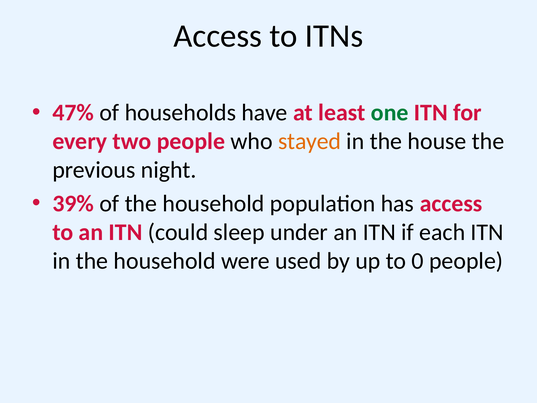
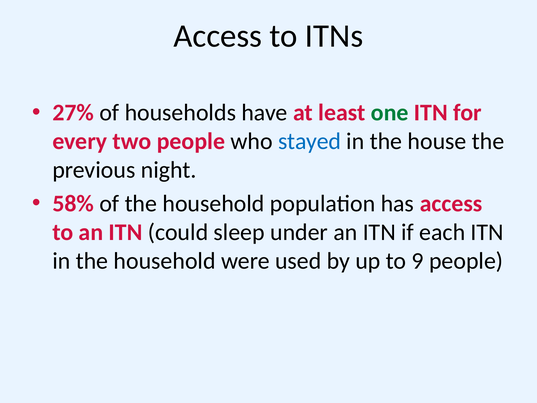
47%: 47% -> 27% (73, 113)
stayed colour: orange -> blue (310, 141)
39%: 39% -> 58% (73, 203)
0: 0 -> 9 (418, 261)
